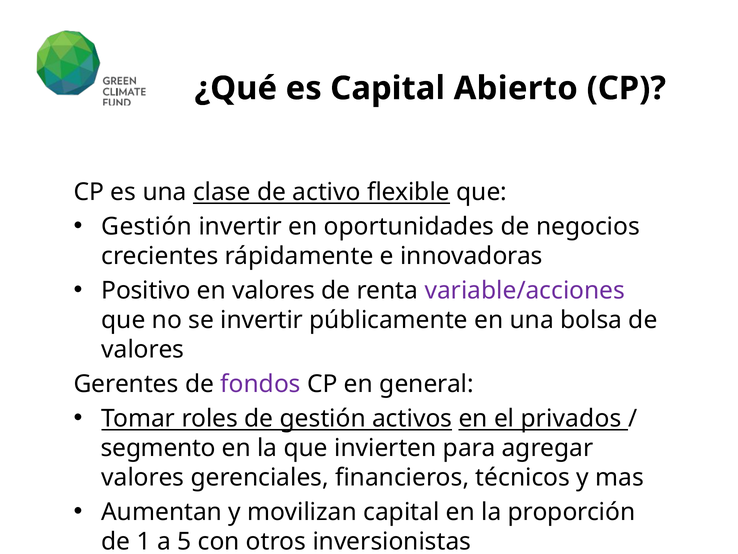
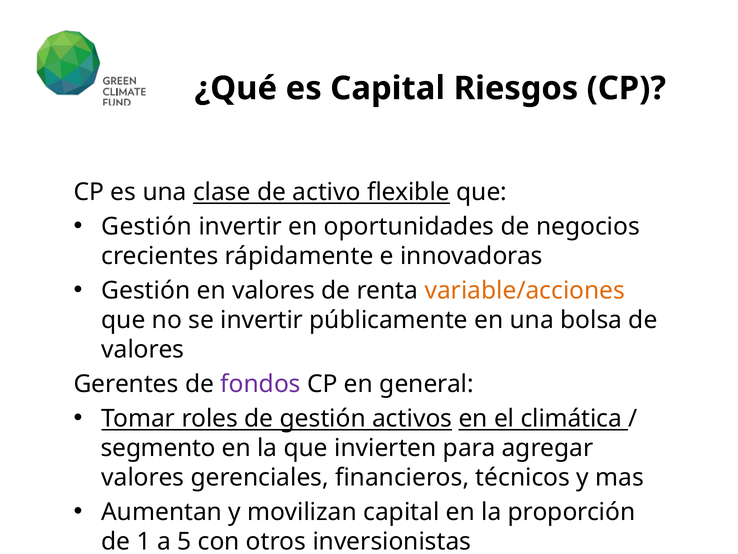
Abierto: Abierto -> Riesgos (516, 88)
Positivo: Positivo -> Gestión (146, 290)
variable/acciones colour: purple -> orange (525, 290)
privados: privados -> climática (571, 418)
